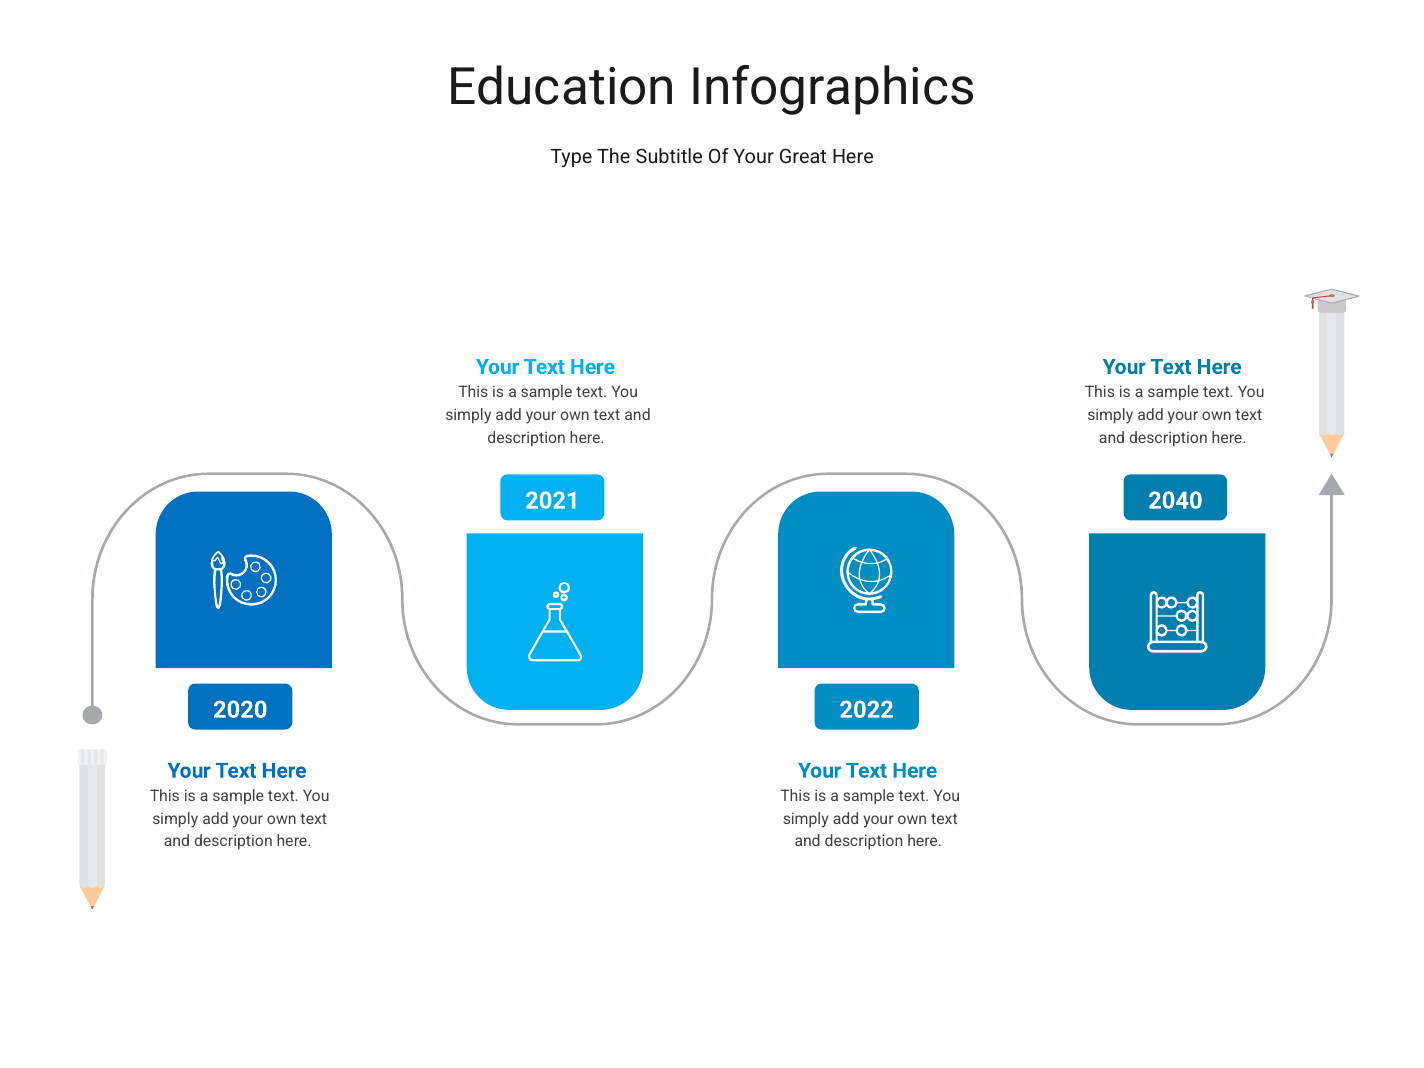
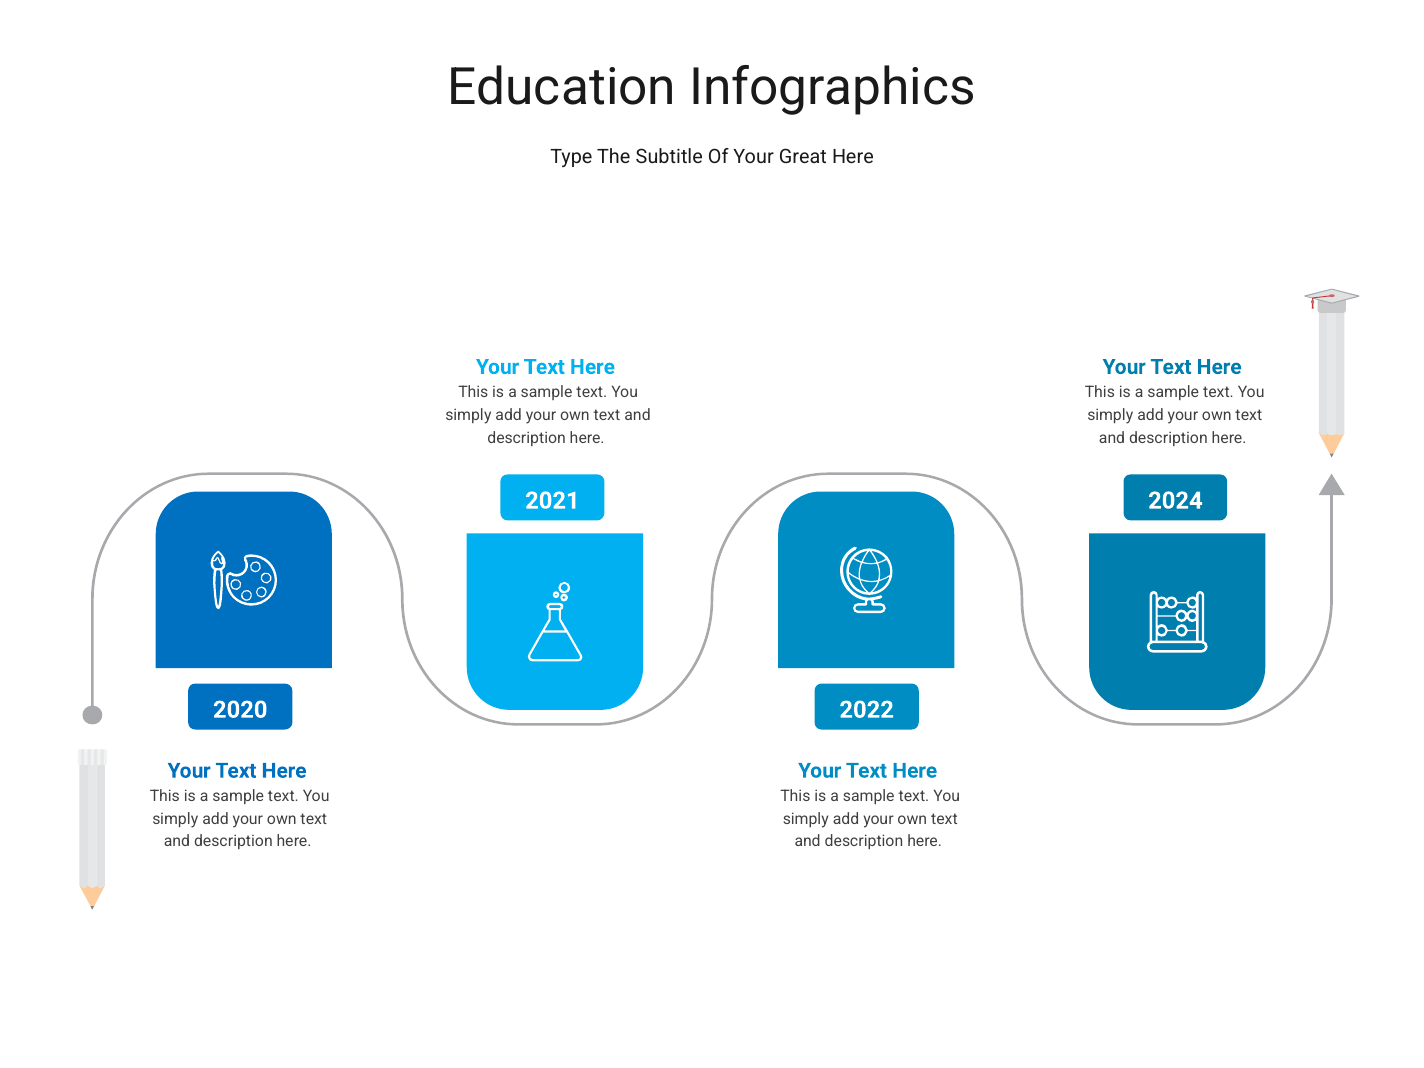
2040: 2040 -> 2024 (1175, 501)
